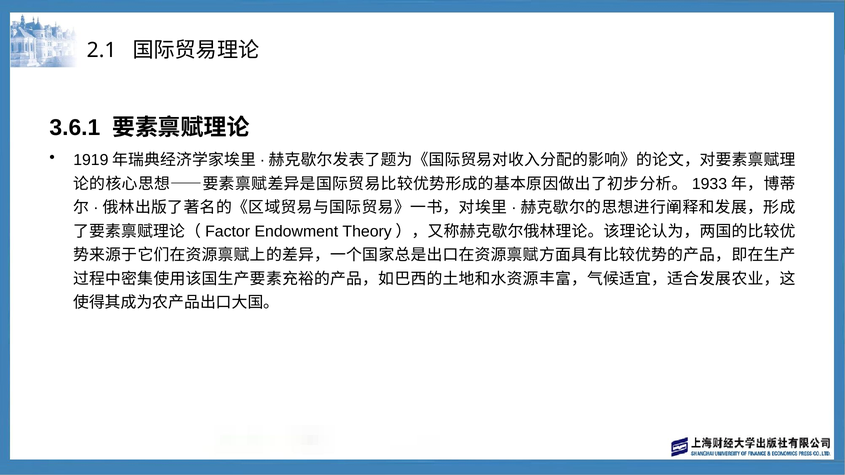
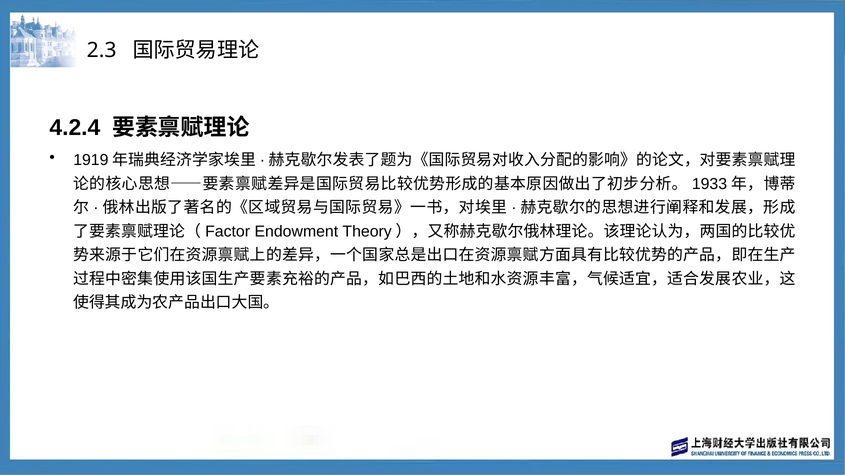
2.1: 2.1 -> 2.3 (102, 50)
3.6.1: 3.6.1 -> 4.2.4 (75, 128)
